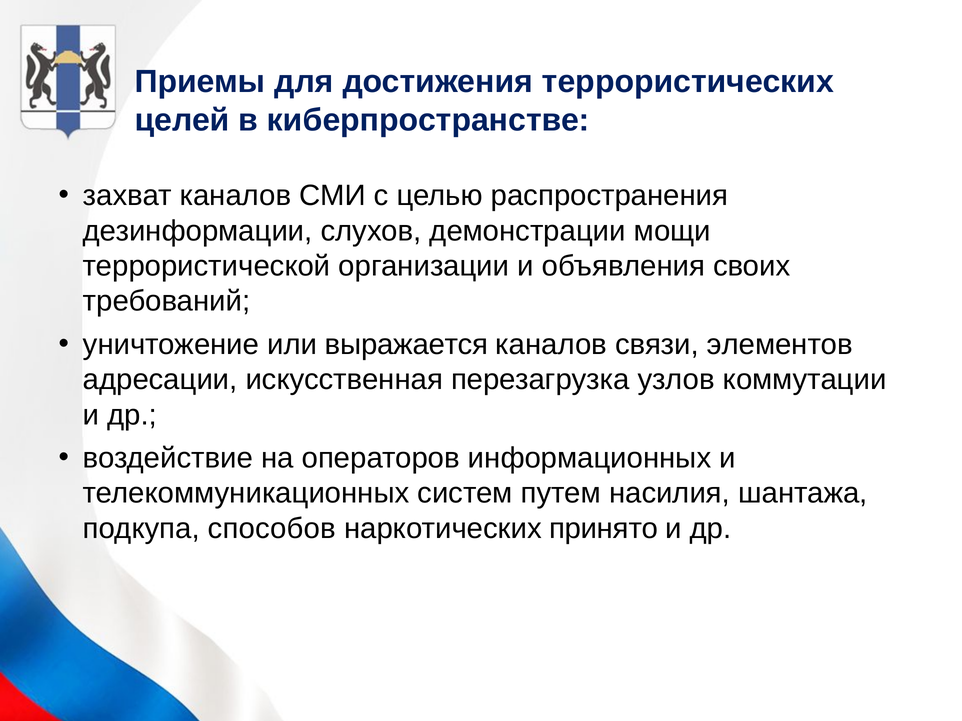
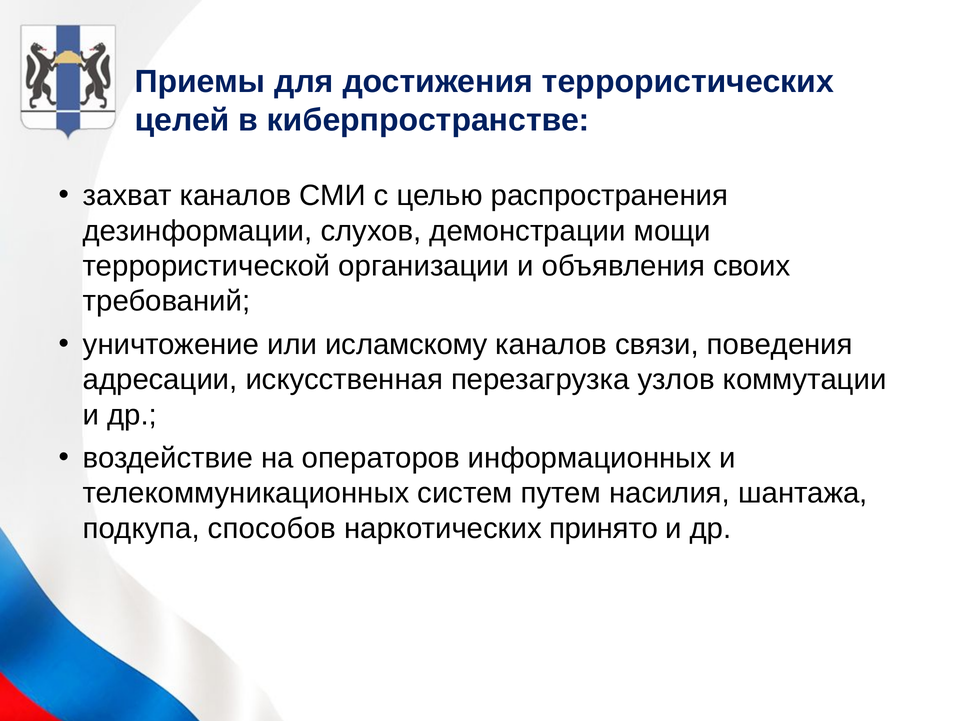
выражается: выражается -> исламскому (406, 345)
элементов: элементов -> поведения (780, 345)
